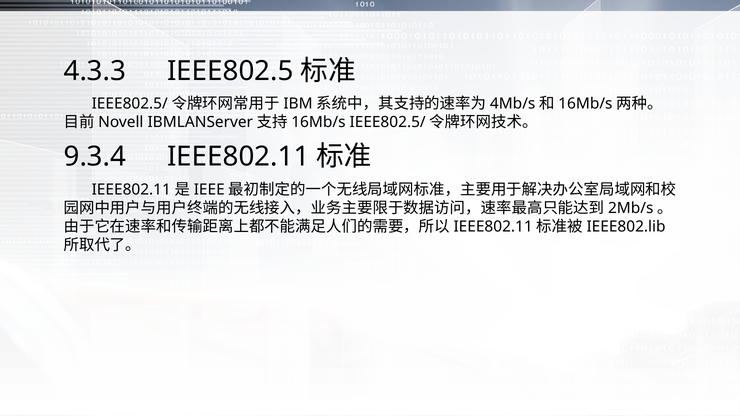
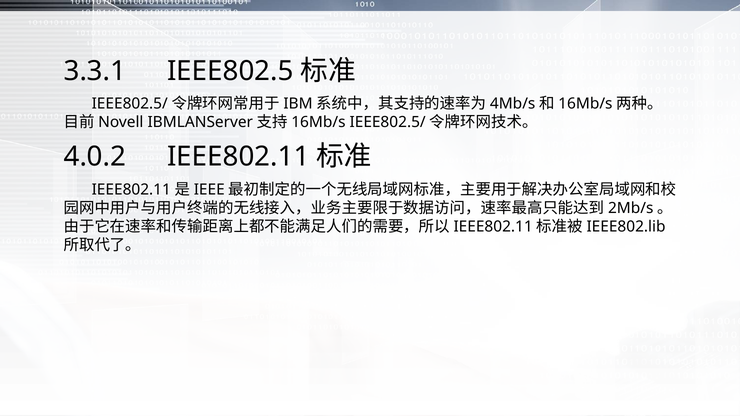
4.3.3: 4.3.3 -> 3.3.1 (95, 71)
9.3.4: 9.3.4 -> 4.0.2 (95, 157)
